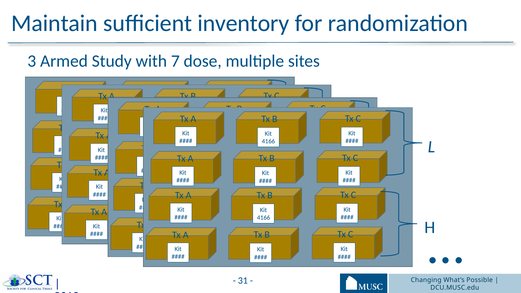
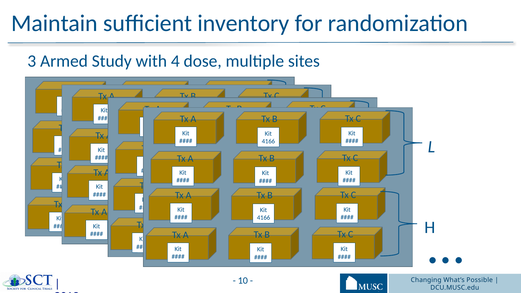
7: 7 -> 4 (175, 61)
31: 31 -> 10 (243, 281)
